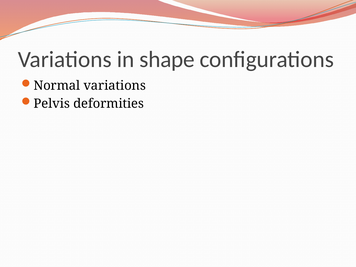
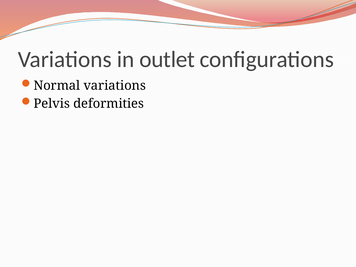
shape: shape -> outlet (167, 60)
